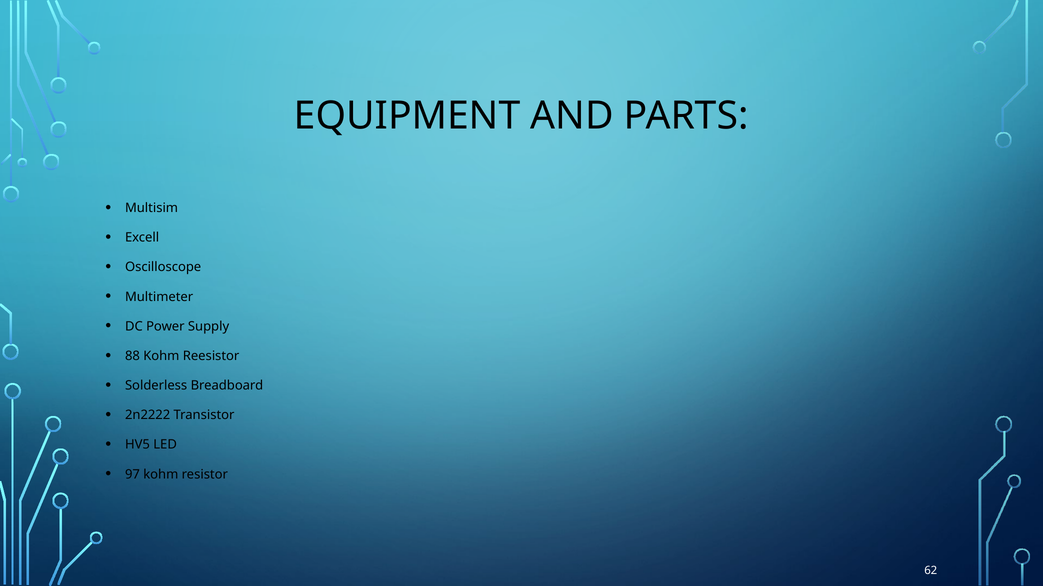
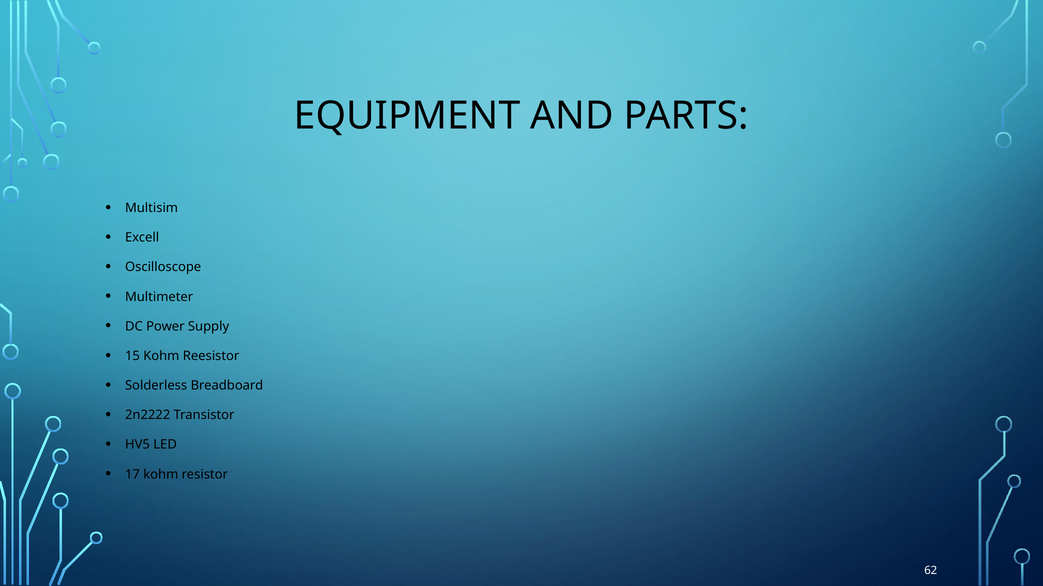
88: 88 -> 15 (132, 356)
97: 97 -> 17 (132, 475)
